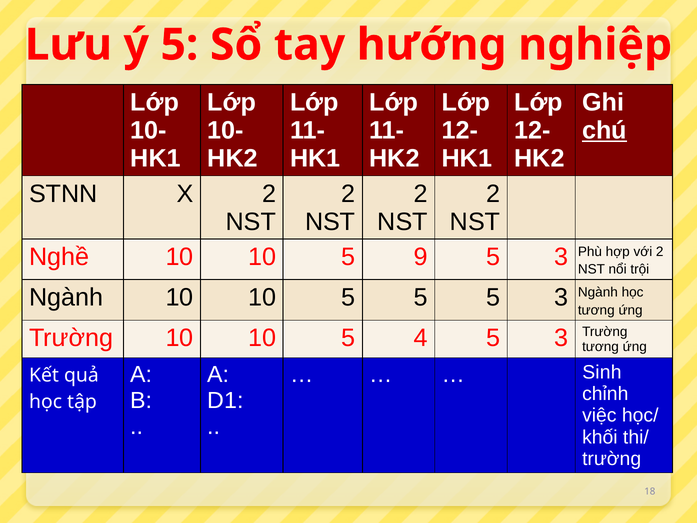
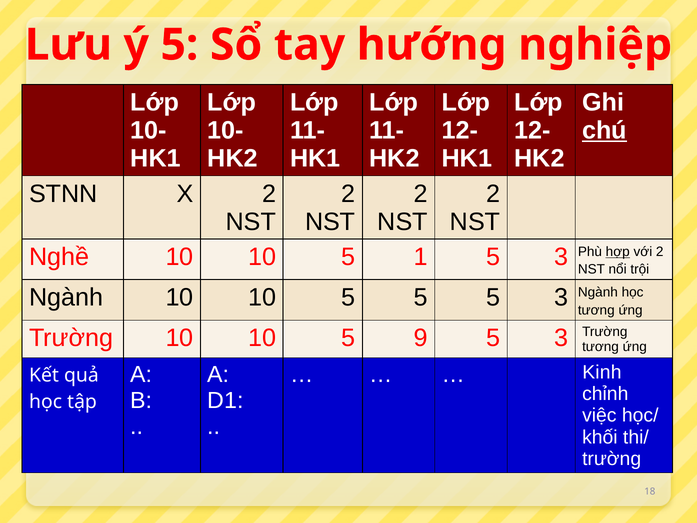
9: 9 -> 1 (421, 257)
hợp underline: none -> present (618, 252)
4: 4 -> 9 (421, 338)
Sinh: Sinh -> Kinh (602, 372)
